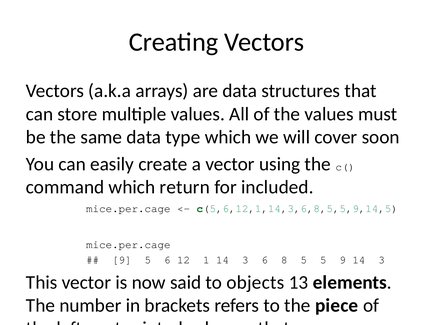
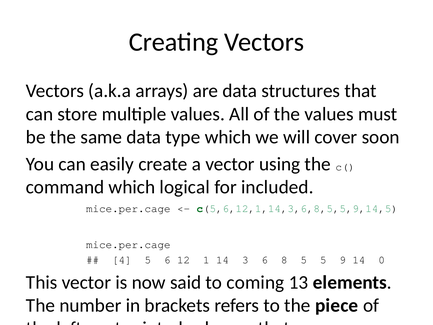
return: return -> logical (185, 187)
9: 9 -> 4 (122, 260)
9 14 3: 3 -> 0 (382, 260)
objects: objects -> coming (255, 282)
